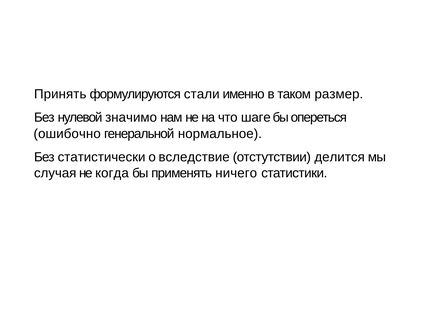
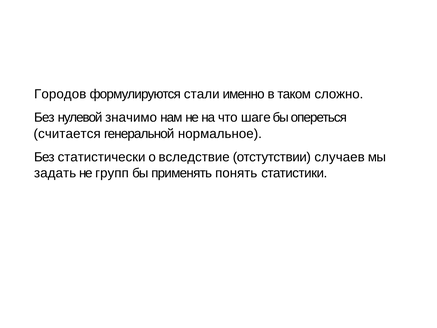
Принять: Принять -> Городов (60, 94)
размер: размер -> сложно (339, 94)
ошибочно: ошибочно -> считается (67, 134)
делится: делится -> случаев (340, 157)
случая: случая -> задать (55, 173)
когда: когда -> групп (112, 173)
ничего: ничего -> понять (236, 173)
